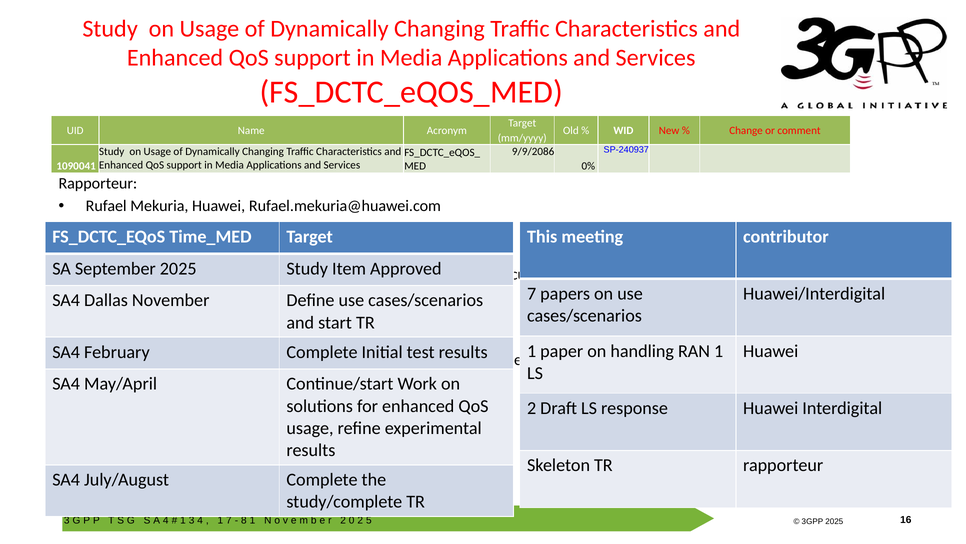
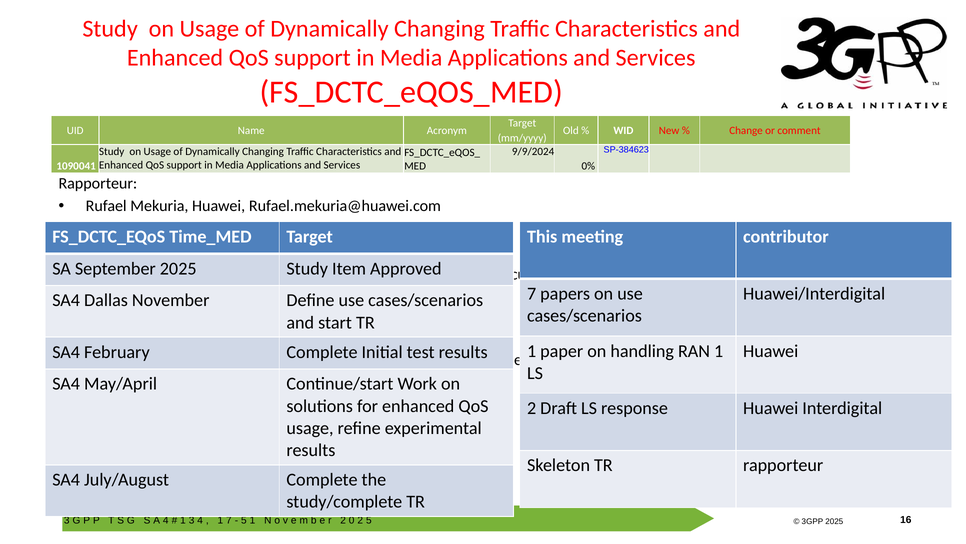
SP-240937: SP-240937 -> SP-384623 (626, 150)
9/9/2086: 9/9/2086 -> 9/9/2024 (533, 151)
8: 8 -> 5 (244, 520)
